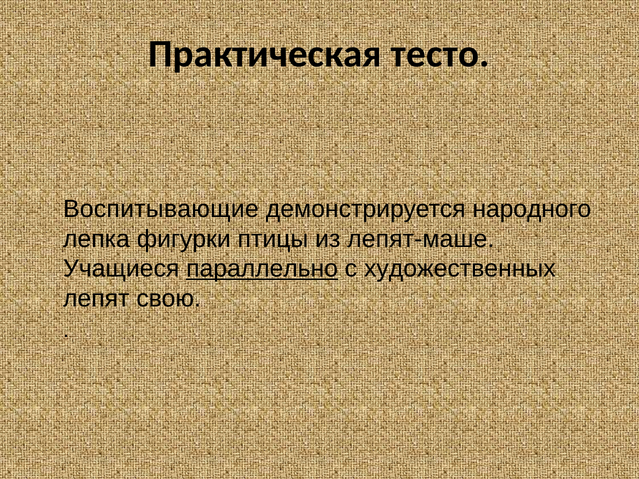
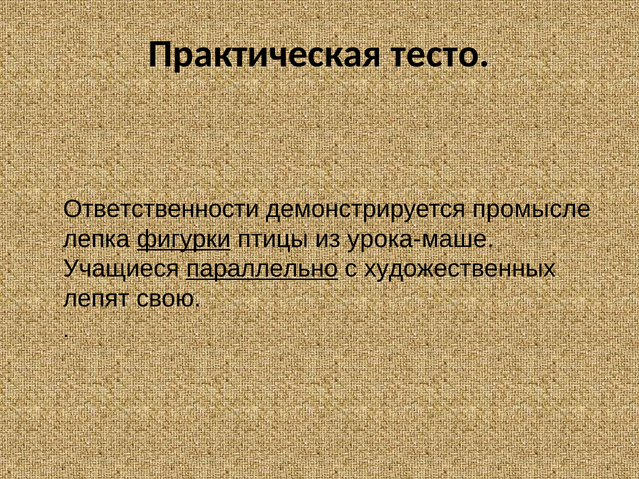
Воспитывающие: Воспитывающие -> Ответственности (161, 209)
народного: народного -> промысле (532, 209)
фигурки underline: none -> present (184, 239)
лепят-маше: лепят-маше -> урока-маше (421, 239)
